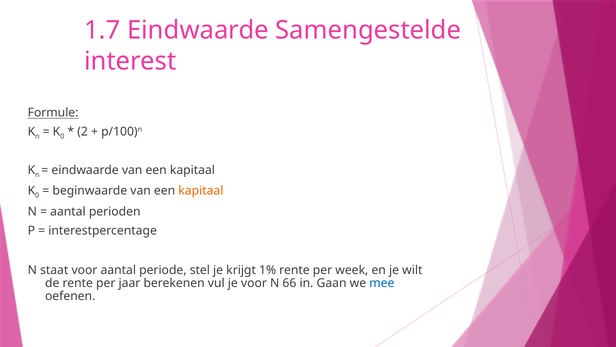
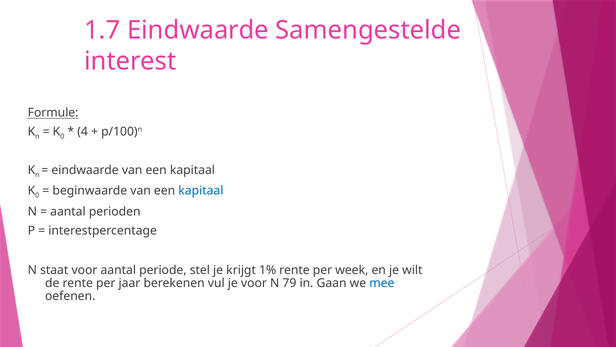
2: 2 -> 4 (83, 131)
kapitaal colour: orange -> blue (201, 191)
66: 66 -> 79 (289, 283)
